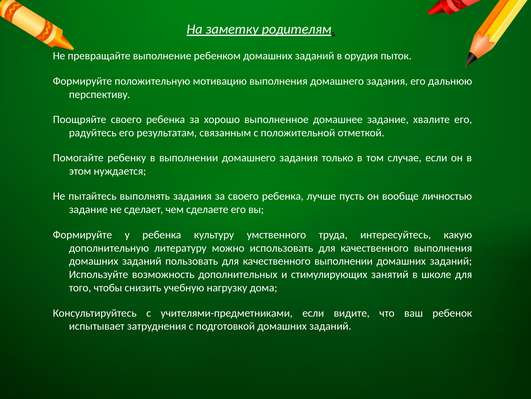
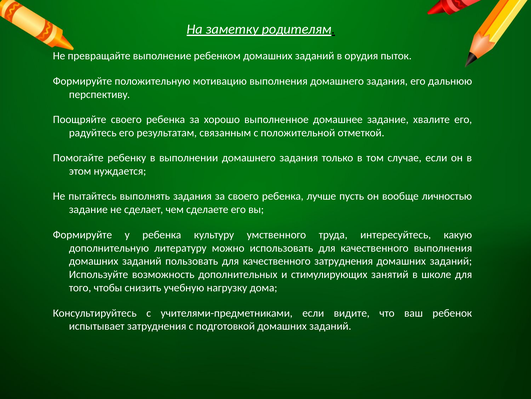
качественного выполнении: выполнении -> затруднения (344, 261)
